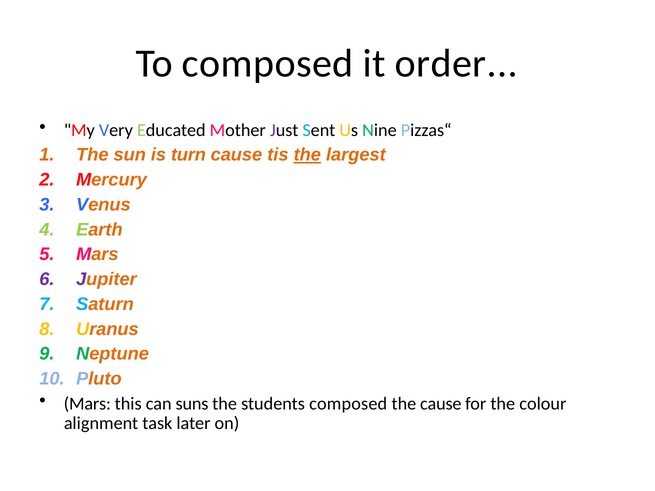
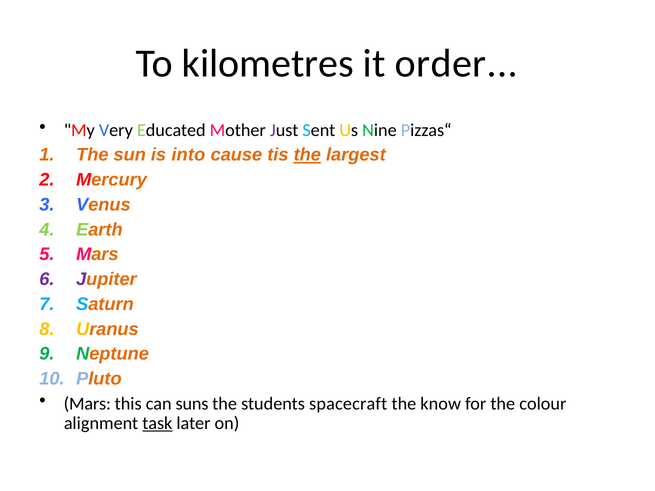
To composed: composed -> kilometres (268, 63)
turn: turn -> into (188, 155)
students composed: composed -> spacecraft (348, 404)
the cause: cause -> know (441, 404)
task underline: none -> present (157, 423)
